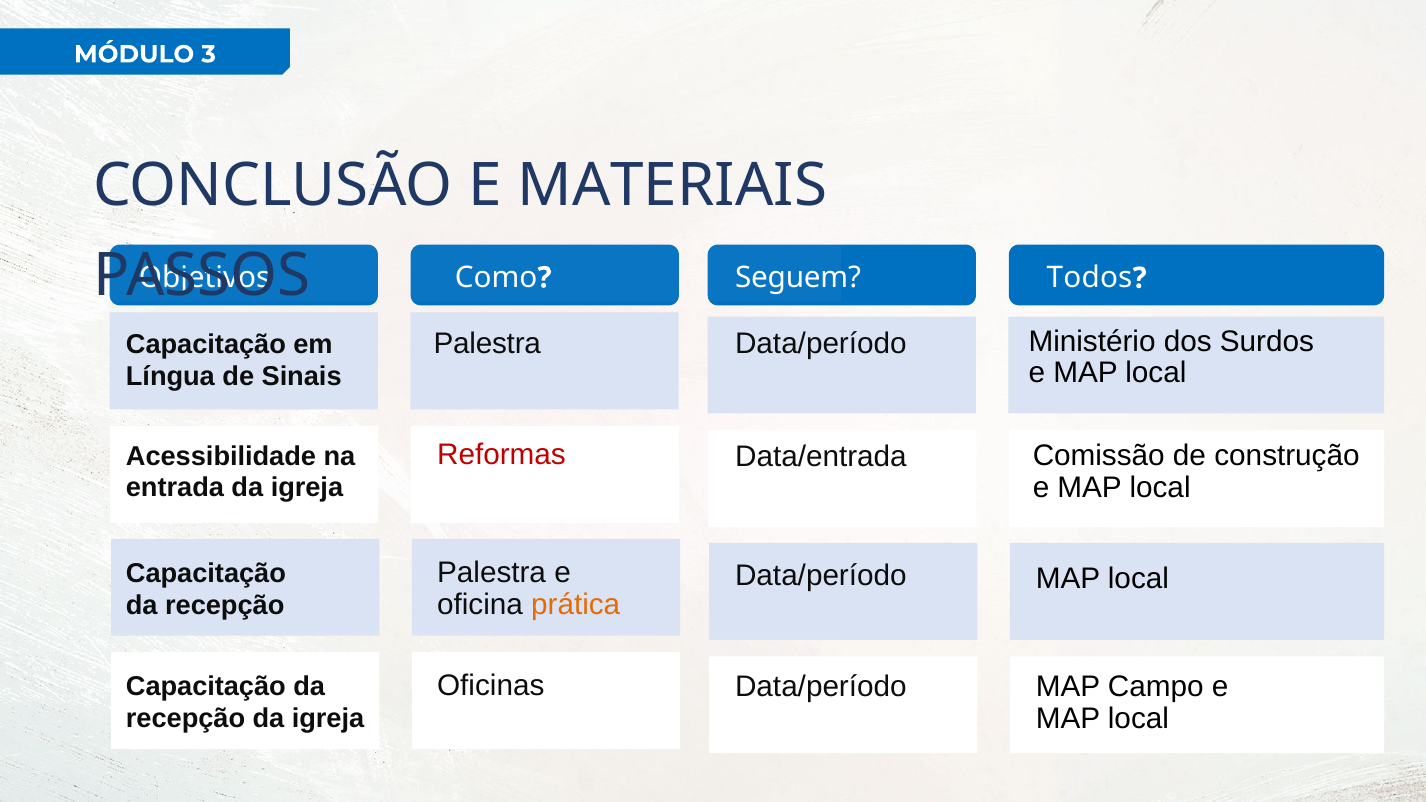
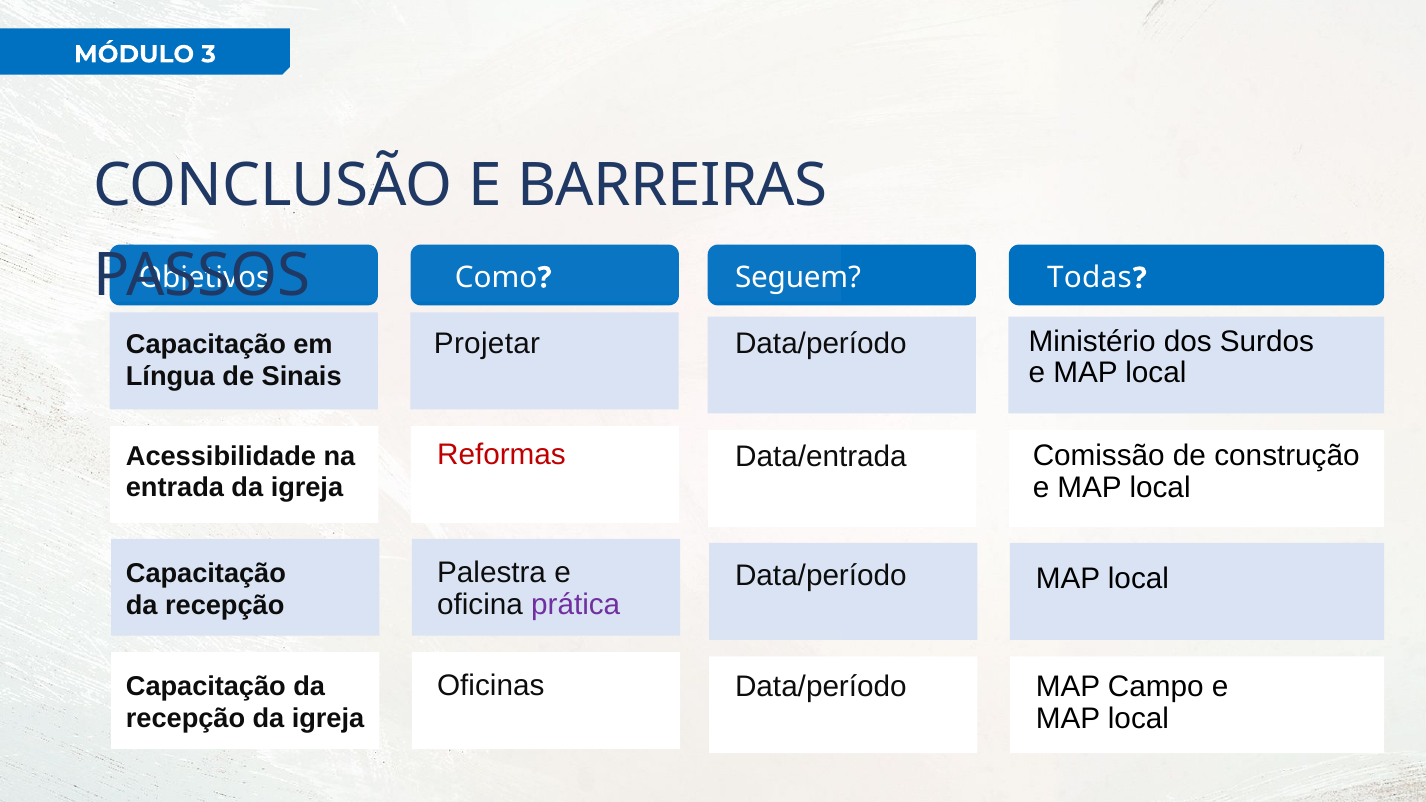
MATERIAIS: MATERIAIS -> BARREIRAS (673, 186)
Todos: Todos -> Todas (1089, 278)
Palestra: Palestra -> Projetar (487, 343)
prática colour: orange -> purple (576, 604)
